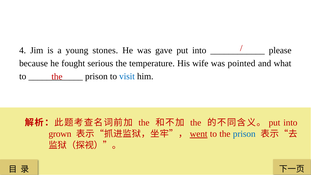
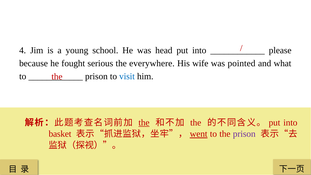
stones: stones -> school (105, 50)
gave: gave -> head (164, 50)
temperature: temperature -> everywhere (152, 63)
the underline: none -> present (144, 123)
grown: grown -> basket (60, 134)
prison colour: blue -> purple (244, 134)
